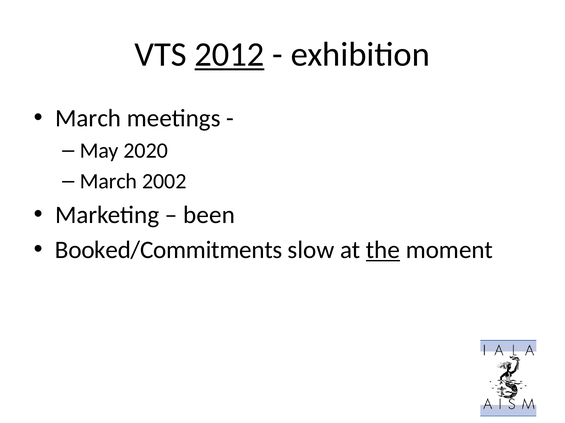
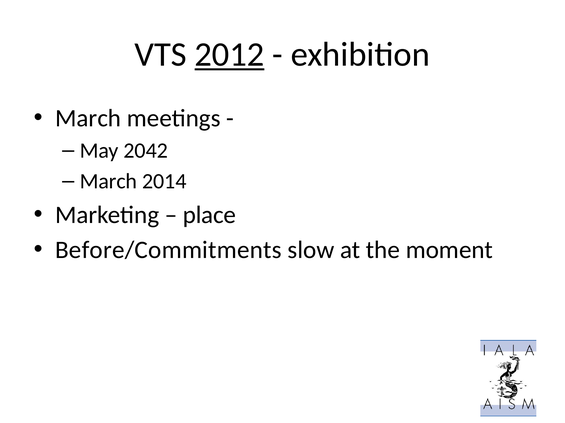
2020: 2020 -> 2042 (146, 151)
2002: 2002 -> 2014 (164, 182)
been: been -> place (209, 215)
Booked/Commitments: Booked/Commitments -> Before/Commitments (168, 250)
the underline: present -> none (383, 250)
